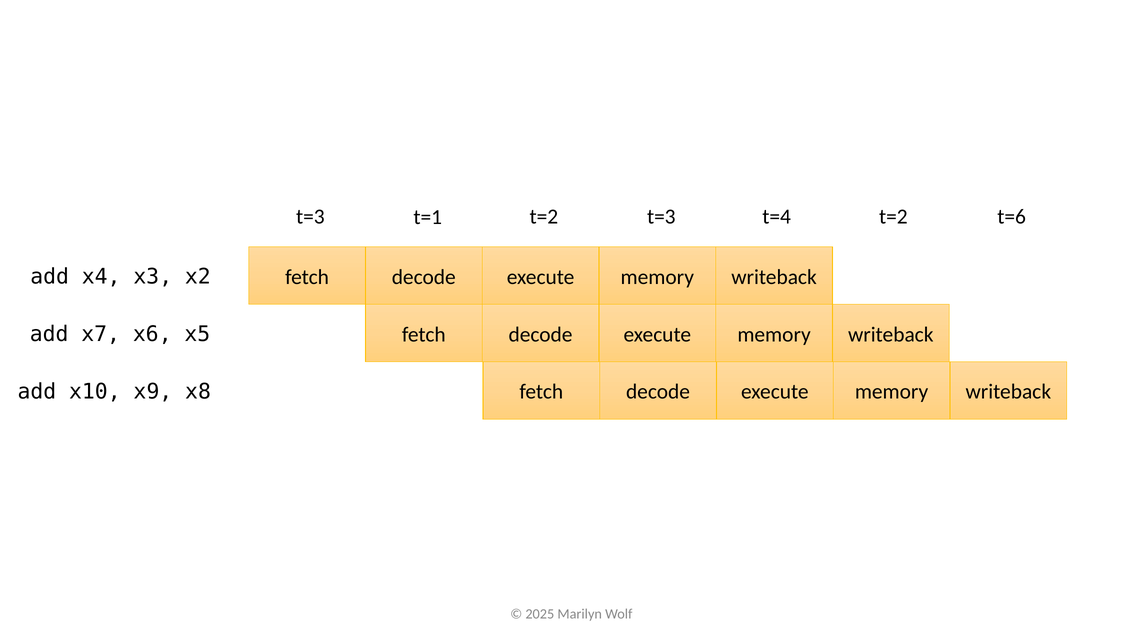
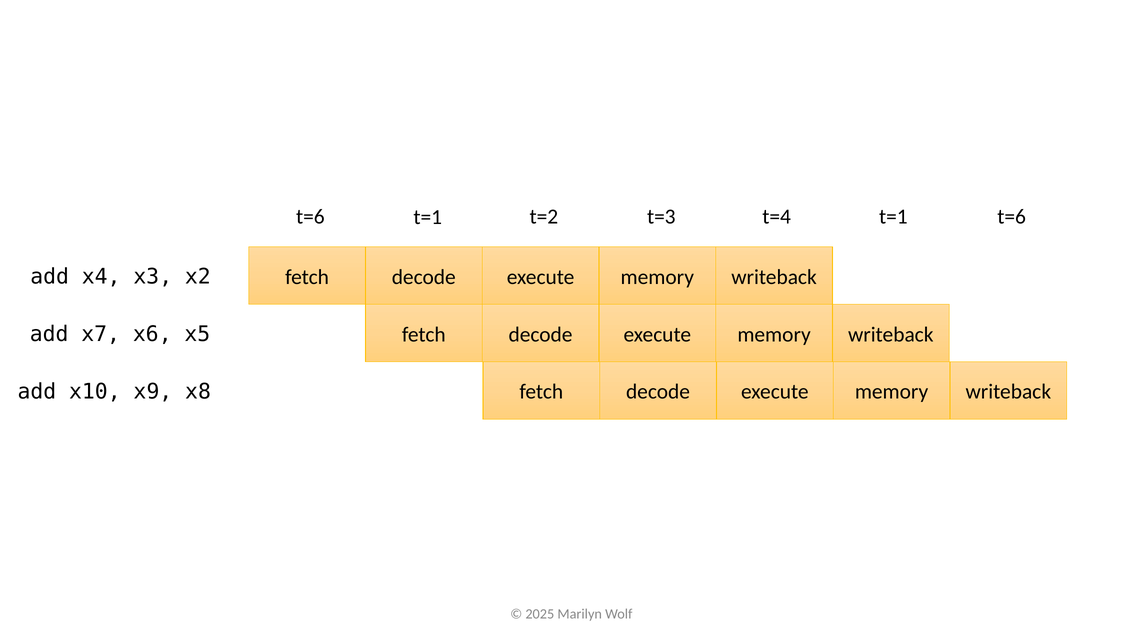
t=3: t=3 -> t=6 (310, 217)
t=4 t=2: t=2 -> t=1 (893, 217)
